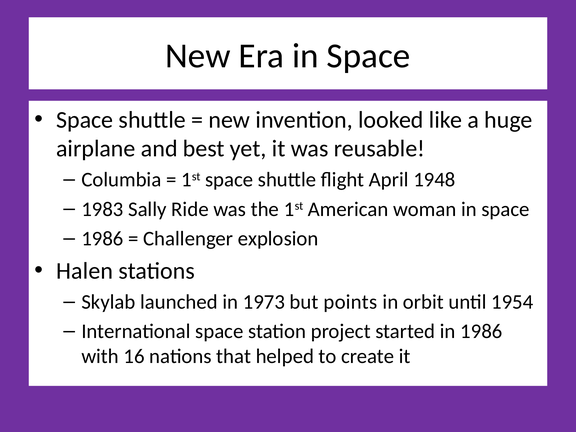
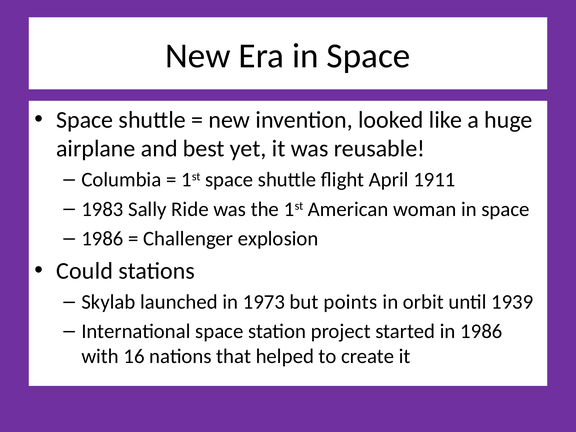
1948: 1948 -> 1911 (434, 180)
Halen: Halen -> Could (85, 271)
1954: 1954 -> 1939 (512, 302)
